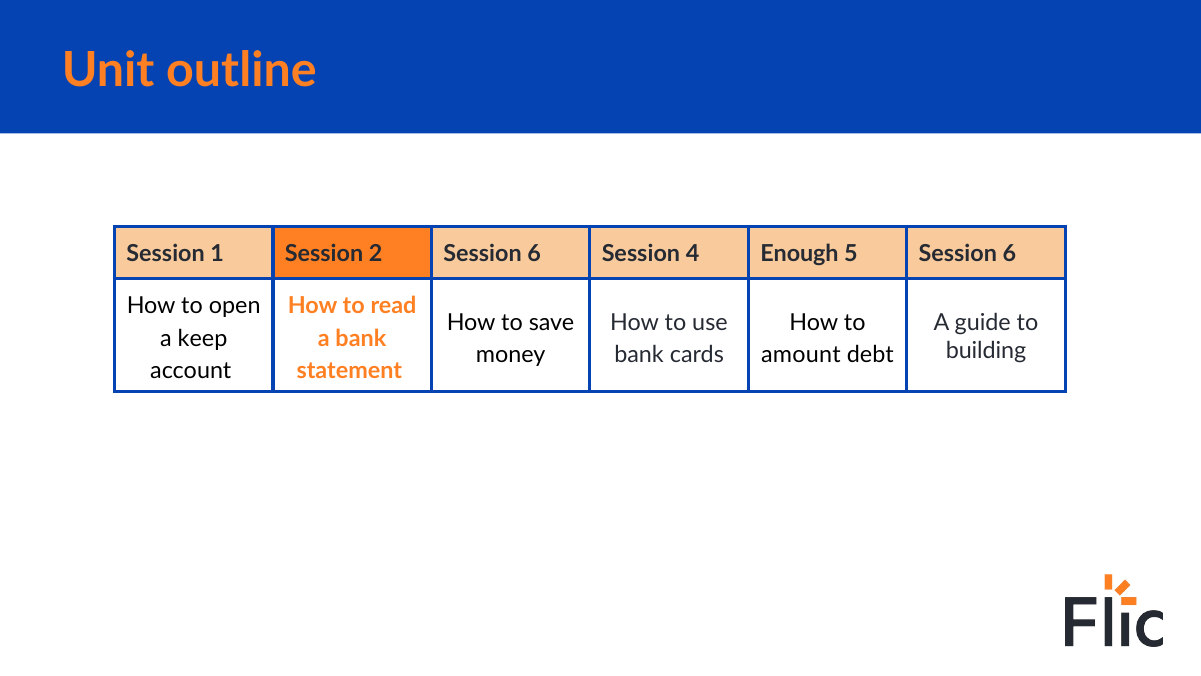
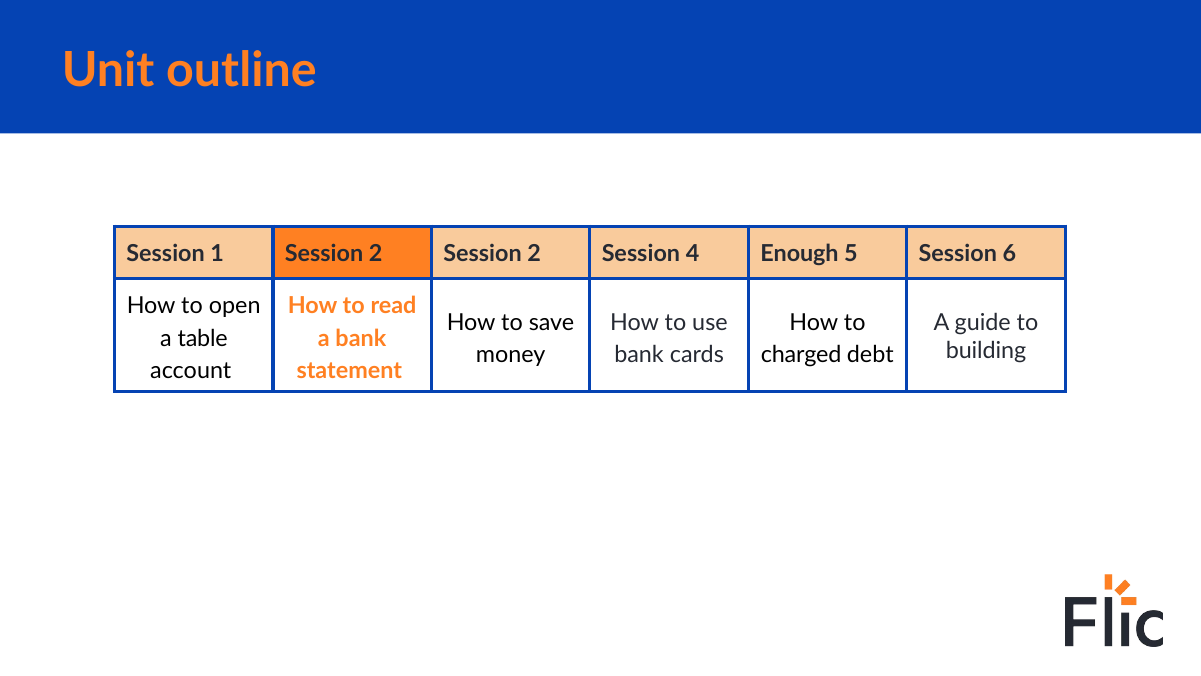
2 Session 6: 6 -> 2 (534, 253)
keep: keep -> table (203, 338)
amount: amount -> charged (801, 354)
